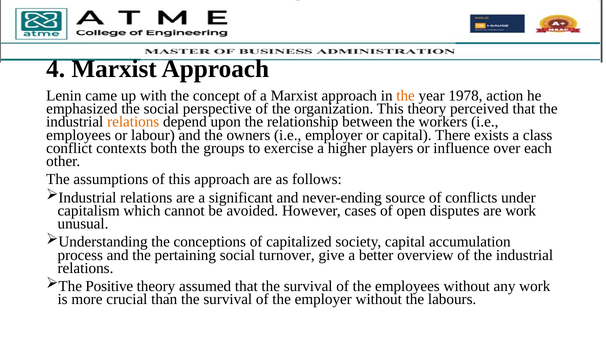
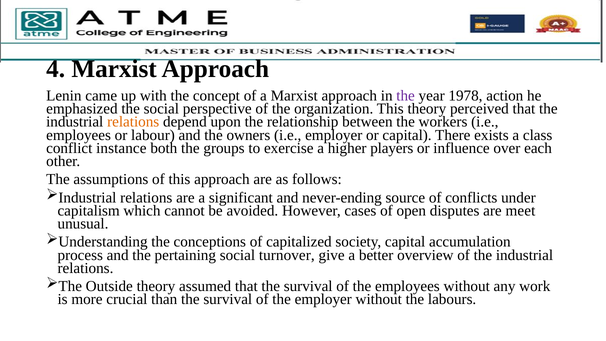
the colour: orange -> purple (406, 96)
contexts: contexts -> instance (121, 148)
are work: work -> meet (520, 211)
Positive: Positive -> Outside (109, 286)
